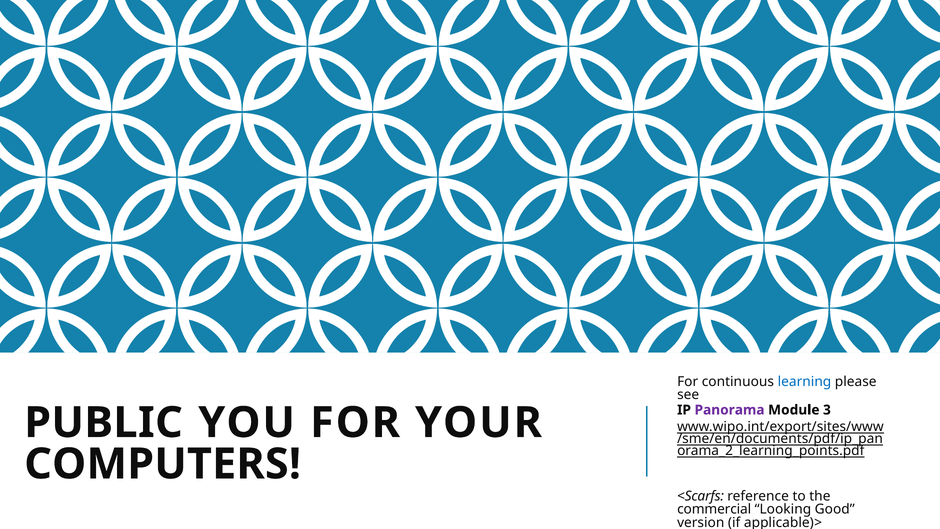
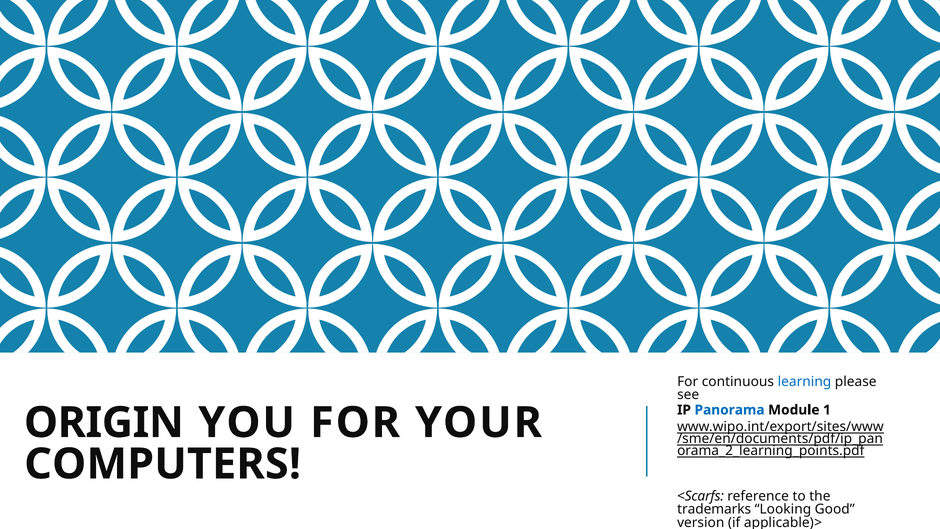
Panorama colour: purple -> blue (730, 410)
3: 3 -> 1 (827, 410)
PUBLIC: PUBLIC -> ORIGIN (104, 423)
commercial: commercial -> trademarks (714, 509)
